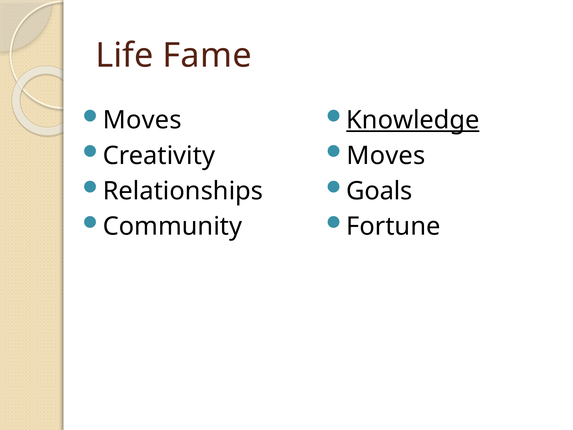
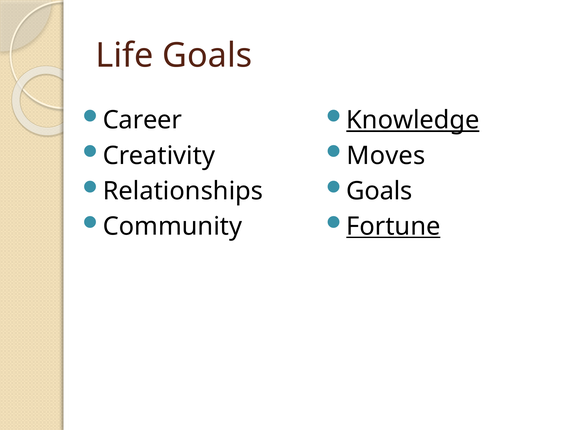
Life Fame: Fame -> Goals (207, 55)
Moves: Moves -> Career (142, 120)
Fortune underline: none -> present (393, 226)
